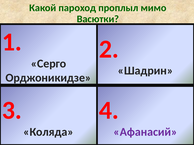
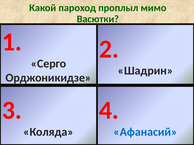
Афанасий colour: purple -> blue (145, 132)
